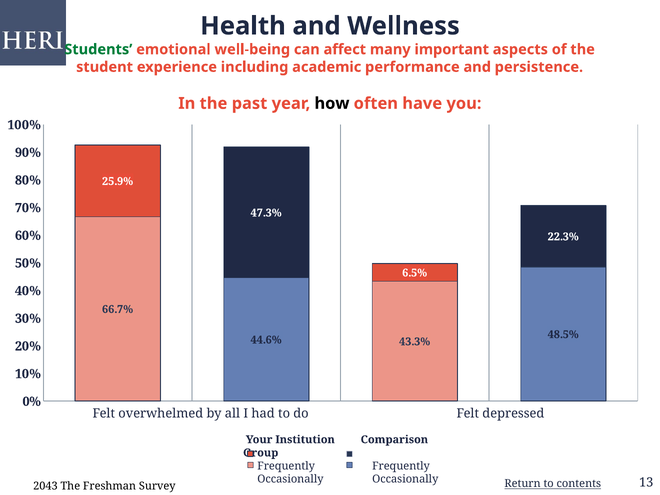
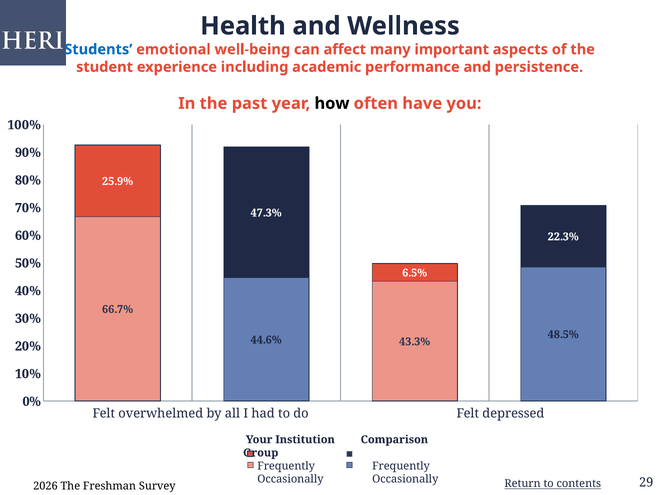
Students colour: green -> blue (98, 49)
2043: 2043 -> 2026 (45, 486)
13: 13 -> 29 (646, 483)
